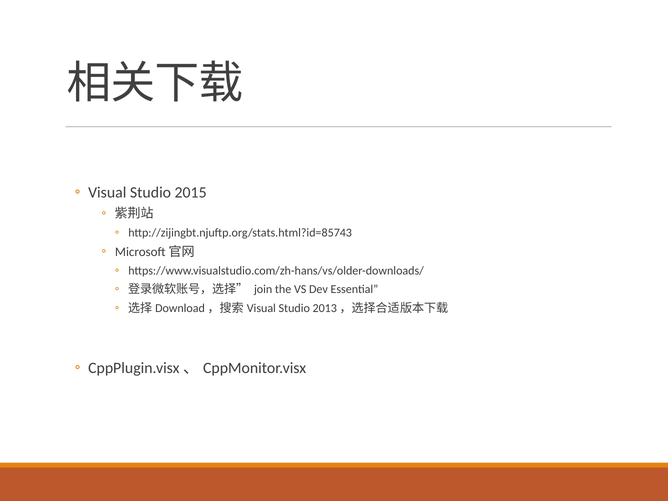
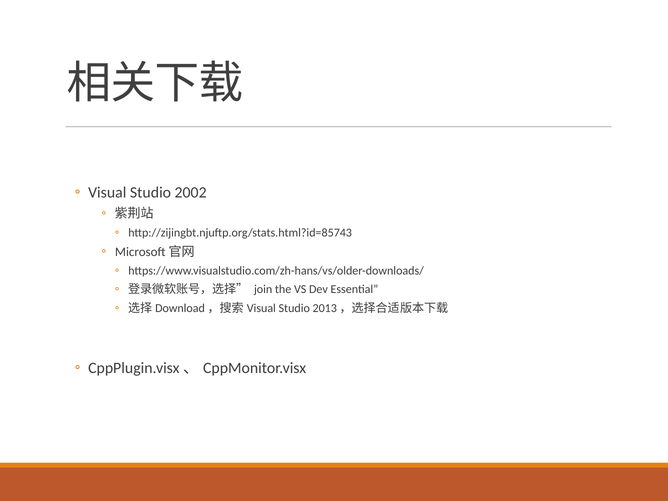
2015: 2015 -> 2002 (191, 192)
